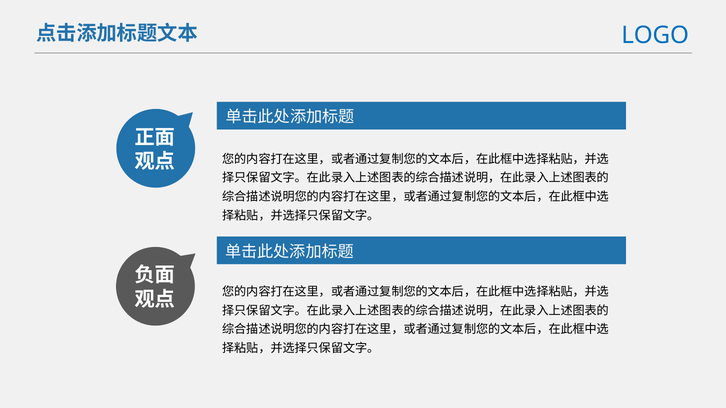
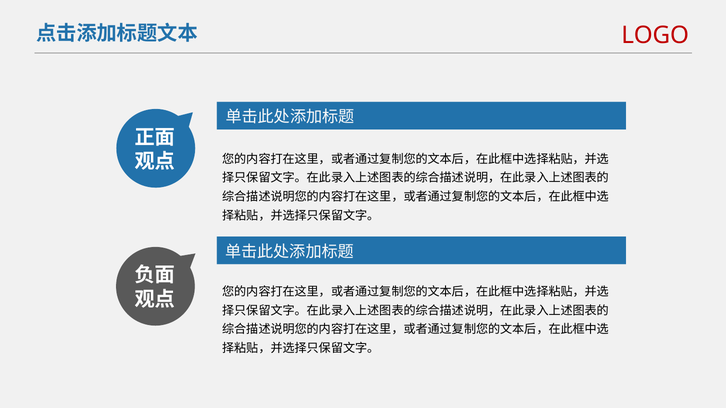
LOGO colour: blue -> red (655, 35)
